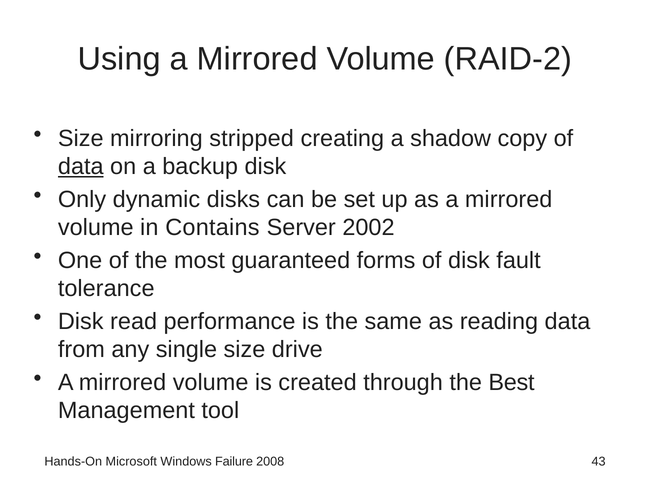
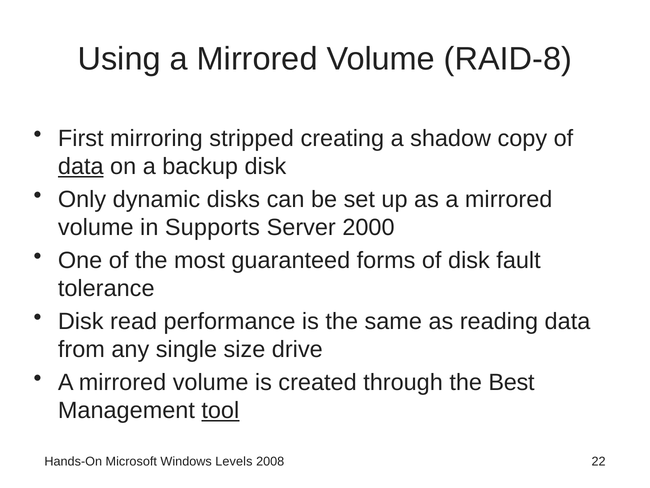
RAID-2: RAID-2 -> RAID-8 (508, 59)
Size: Size -> First (81, 138)
Contains: Contains -> Supports (212, 227)
2002: 2002 -> 2000 (368, 227)
tool underline: none -> present (220, 410)
Failure: Failure -> Levels (234, 461)
43: 43 -> 22 (599, 461)
